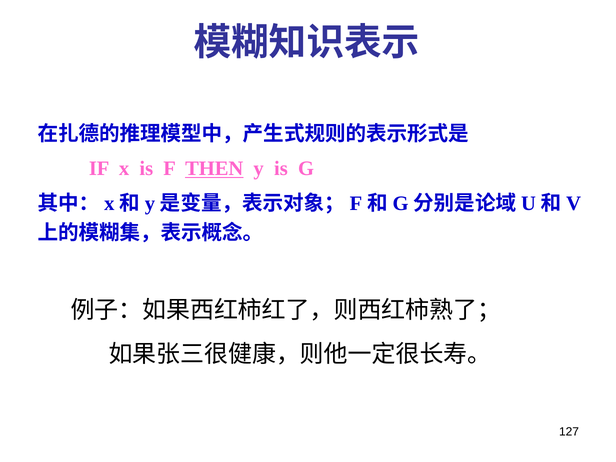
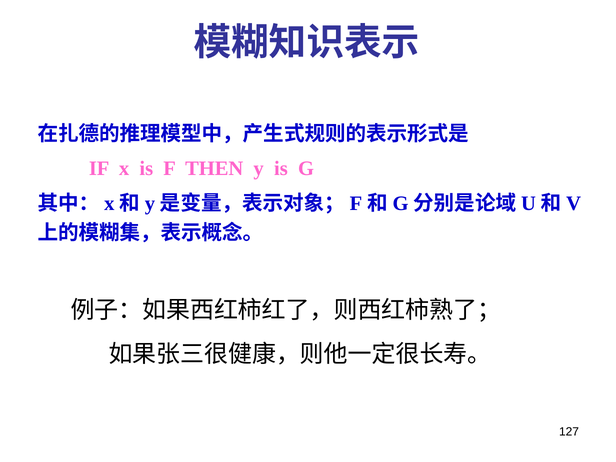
THEN underline: present -> none (214, 169)
